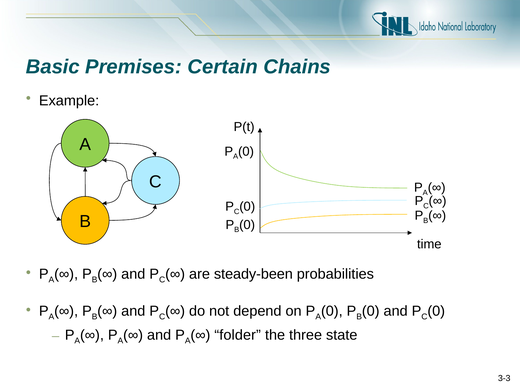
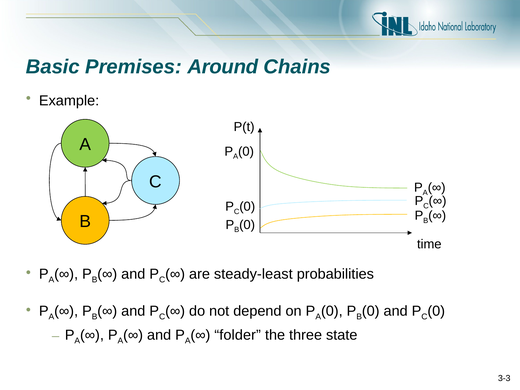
Certain: Certain -> Around (223, 67)
steady-been: steady-been -> steady-least (253, 274)
